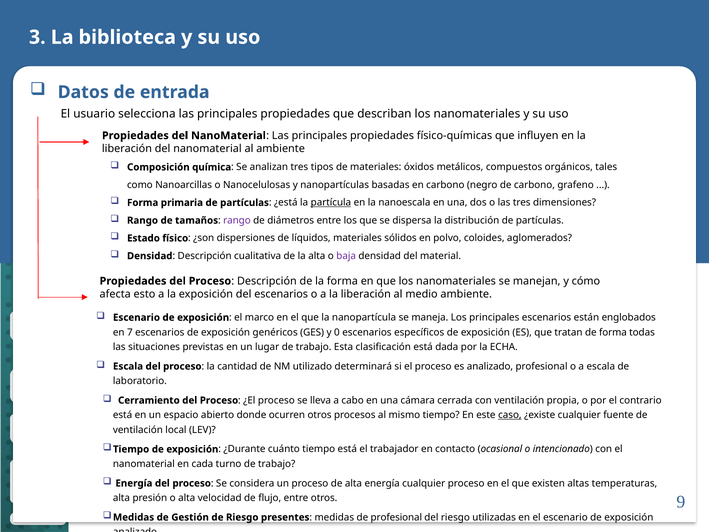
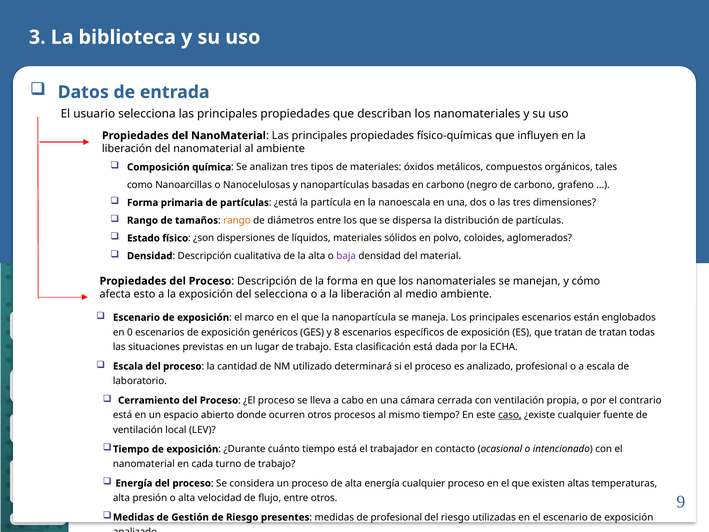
partícula underline: present -> none (331, 203)
rango colour: purple -> orange (237, 220)
del escenarios: escenarios -> selecciona (281, 294)
7: 7 -> 0 (130, 332)
0: 0 -> 8 (337, 332)
de forma: forma -> tratan (613, 332)
